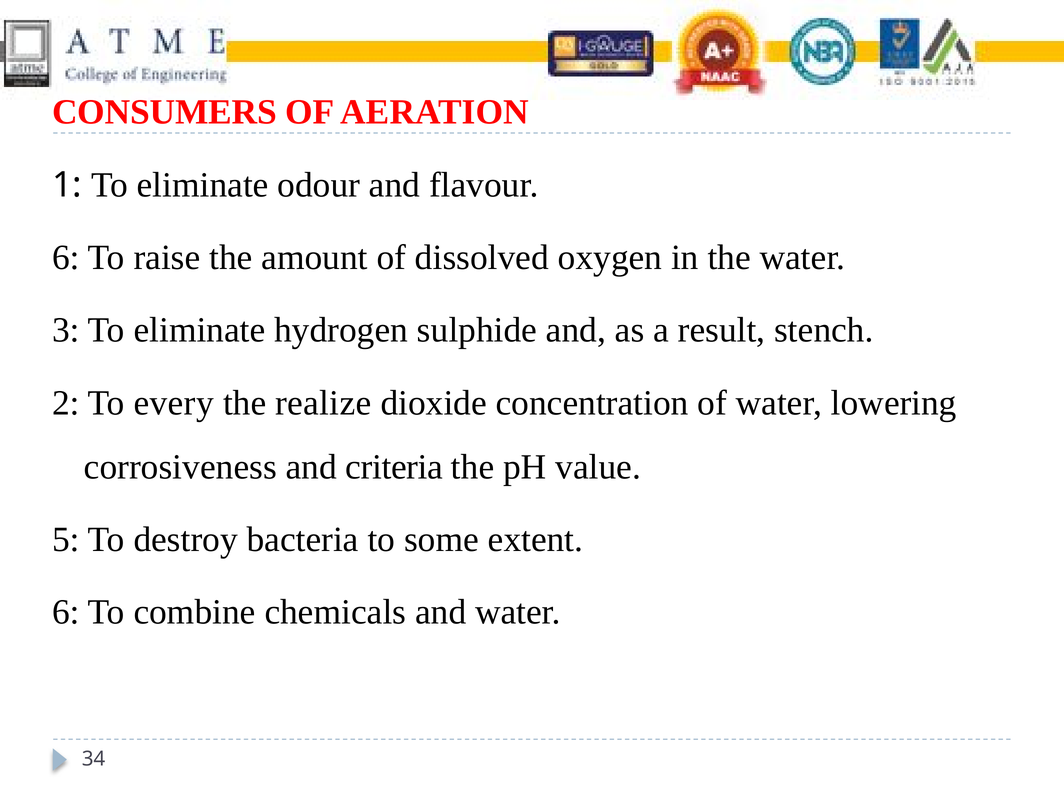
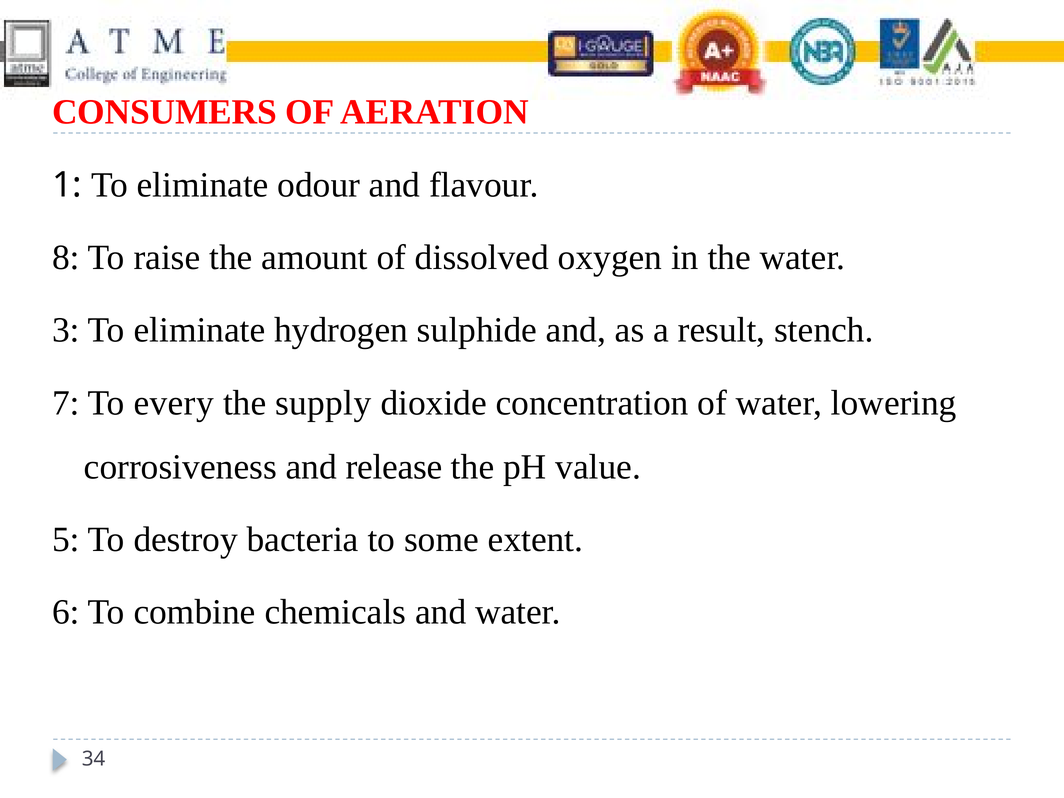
6: 6 -> 8 (66, 258)
2: 2 -> 7 (66, 403)
realize: realize -> supply (323, 403)
criteria: criteria -> release (394, 467)
